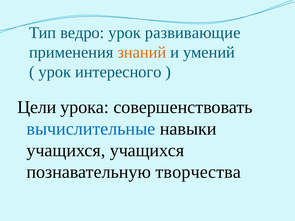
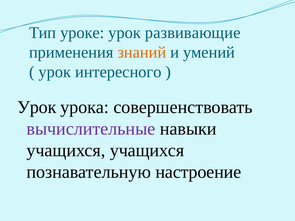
ведро: ведро -> уроке (82, 33)
Цели: Цели -> Урок (37, 107)
вычислительные colour: blue -> purple (91, 129)
творчества: творчества -> настроение (198, 172)
